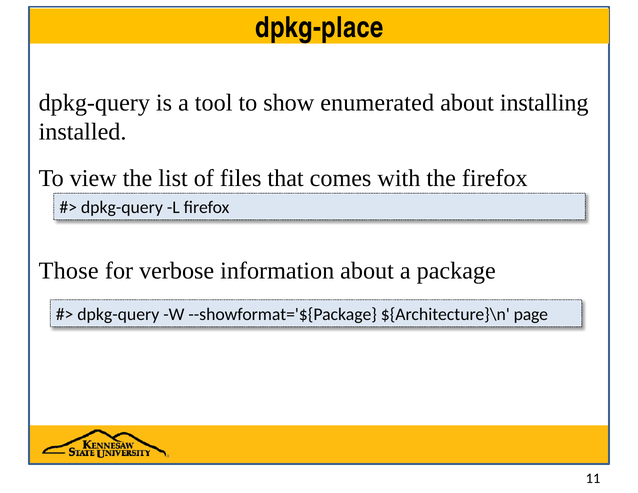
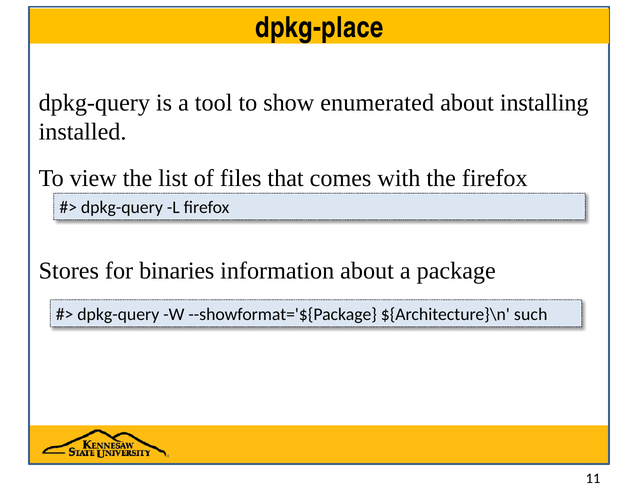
Those: Those -> Stores (69, 271)
verbose: verbose -> binaries (177, 271)
page: page -> such (531, 314)
